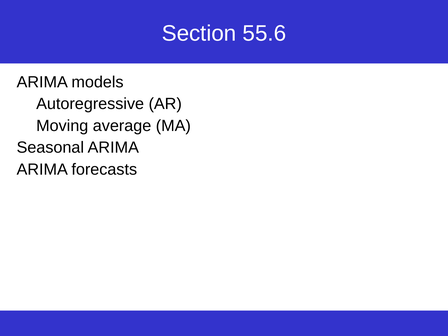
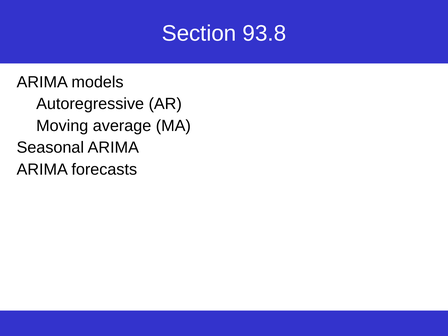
55.6: 55.6 -> 93.8 (264, 33)
